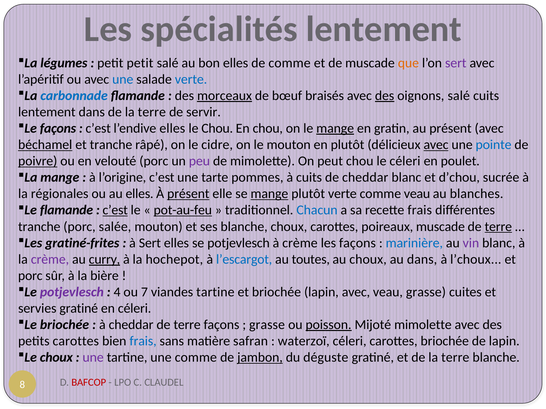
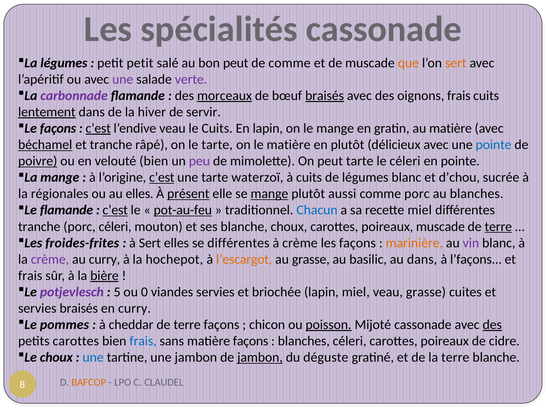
spécialités lentement: lentement -> cassonade (384, 29)
bon elles: elles -> peut (236, 63)
sert colour: purple -> orange (456, 63)
une colour: blue -> purple (123, 79)
verte colour: blue -> purple (191, 79)
carbonnade colour: blue -> purple (74, 96)
braisés underline: none -> present (325, 96)
des underline: present -> none (385, 96)
oignons salé: salé -> frais (459, 96)
lentement underline: none -> present (47, 112)
dans de la terre: terre -> hiver (152, 112)
c’est underline: none -> present (98, 129)
l’endive elles: elles -> veau (172, 129)
le Chou: Chou -> Cuits (217, 129)
En chou: chou -> lapin (268, 129)
mange underline: present -> none (335, 129)
au présent: présent -> matière (451, 129)
le cidre: cidre -> tarte (217, 145)
le mouton: mouton -> matière (289, 145)
avec underline: present -> none (436, 145)
velouté porc: porc -> bien (154, 161)
peut chou: chou -> tarte (360, 161)
en poulet: poulet -> pointe (460, 161)
c’est underline: none -> present (162, 178)
pommes: pommes -> waterzoï (257, 178)
de cheddar: cheddar -> légumes (365, 178)
plutôt verte: verte -> aussi (342, 194)
comme veau: veau -> porc (417, 194)
recette frais: frais -> miel (420, 210)
porc salée: salée -> céleri (115, 227)
gratiné-frites: gratiné-frites -> froides-frites (82, 243)
se potjevlesch: potjevlesch -> différentes (238, 243)
marinière colour: blue -> orange (414, 243)
curry underline: present -> none (104, 260)
l’escargot colour: blue -> orange (244, 260)
au toutes: toutes -> grasse (311, 260)
au choux: choux -> basilic (368, 260)
l’choux: l’choux -> l’façons (476, 260)
porc: porc -> frais (30, 276)
bière underline: none -> present (105, 276)
4: 4 -> 5 (117, 292)
7: 7 -> 0 (144, 292)
viandes tartine: tartine -> servies (215, 292)
lapin avec: avec -> miel (356, 292)
servies gratiné: gratiné -> braisés (79, 309)
en céleri: céleri -> curry (134, 309)
Le briochée: briochée -> pommes (64, 325)
grasse: grasse -> chicon (267, 325)
Mijoté mimolette: mimolette -> cassonade (423, 325)
des underline: none -> present (492, 325)
matière safran: safran -> façons (251, 341)
waterzoï: waterzoï -> blanches (304, 341)
céleri carottes briochée: briochée -> poireaux (445, 341)
de lapin: lapin -> cidre (504, 341)
une colour: purple -> blue (93, 358)
une comme: comme -> jambon (196, 358)
BAFCOP colour: red -> orange (89, 383)
